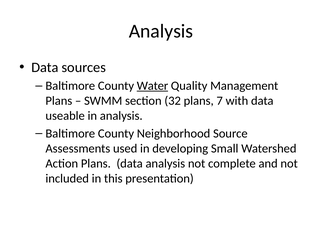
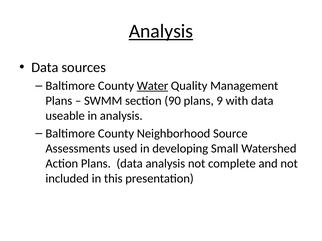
Analysis underline: none -> present (161, 31)
32: 32 -> 90 (173, 101)
7: 7 -> 9 (220, 101)
